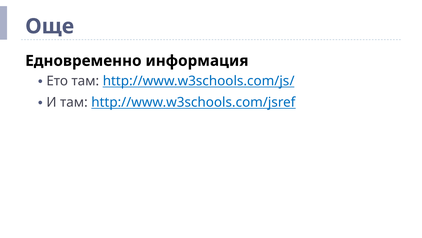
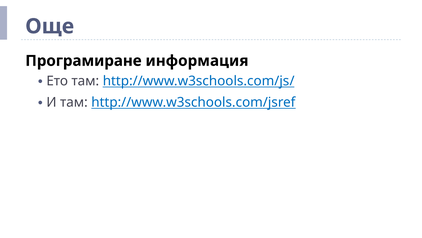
Едновременно: Едновременно -> Програмиране (83, 61)
